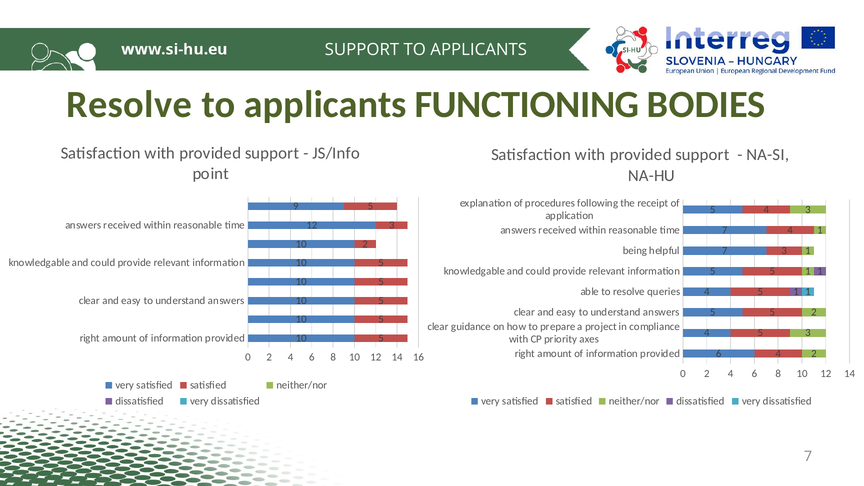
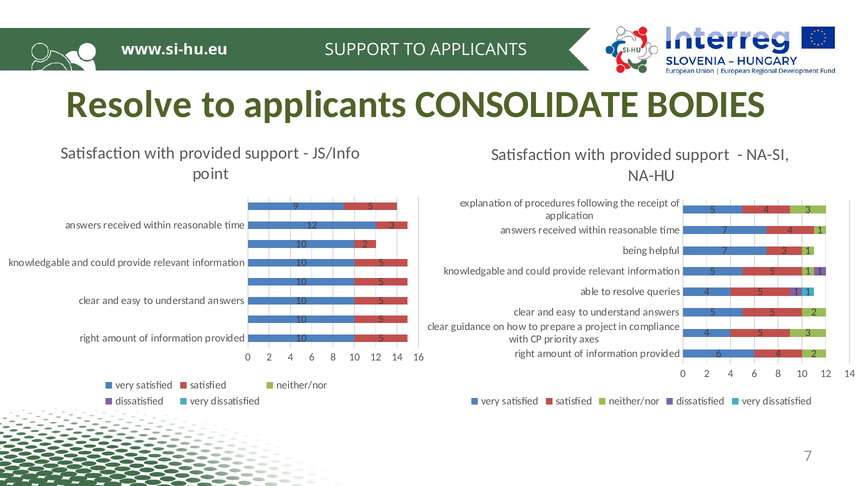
FUNCTIONING: FUNCTIONING -> CONSOLIDATE (527, 105)
